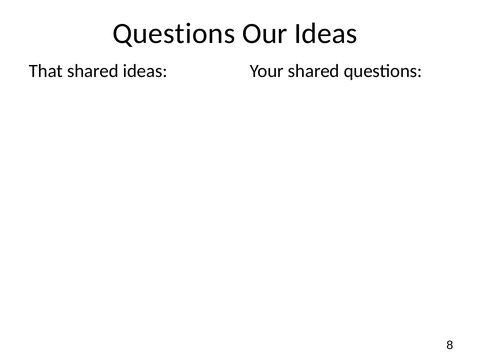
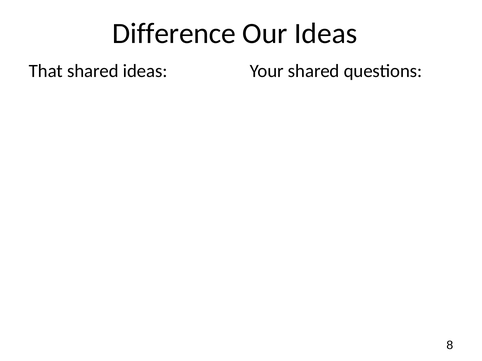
Questions: Questions -> Difference (174, 33)
